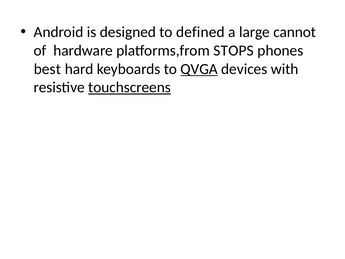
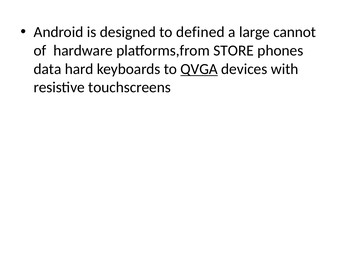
STOPS: STOPS -> STORE (234, 51)
best: best -> data (47, 69)
touchscreens underline: present -> none (129, 87)
